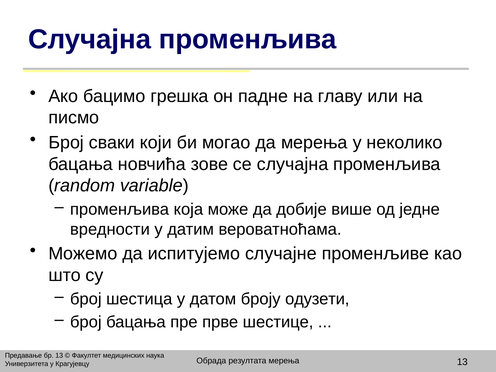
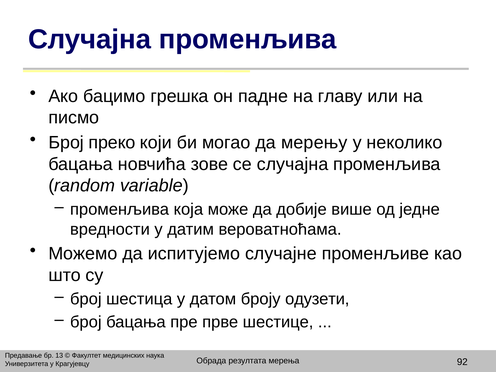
сваки: сваки -> преко (112, 143)
да мерења: мерења -> мерењу (314, 143)
мерења 13: 13 -> 92 (462, 362)
